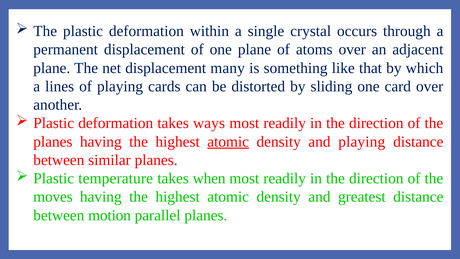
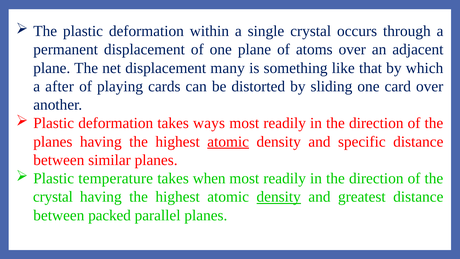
lines: lines -> after (60, 86)
and playing: playing -> specific (362, 142)
moves: moves -> crystal (53, 197)
density underline: none -> present (279, 197)
motion: motion -> packed (110, 215)
